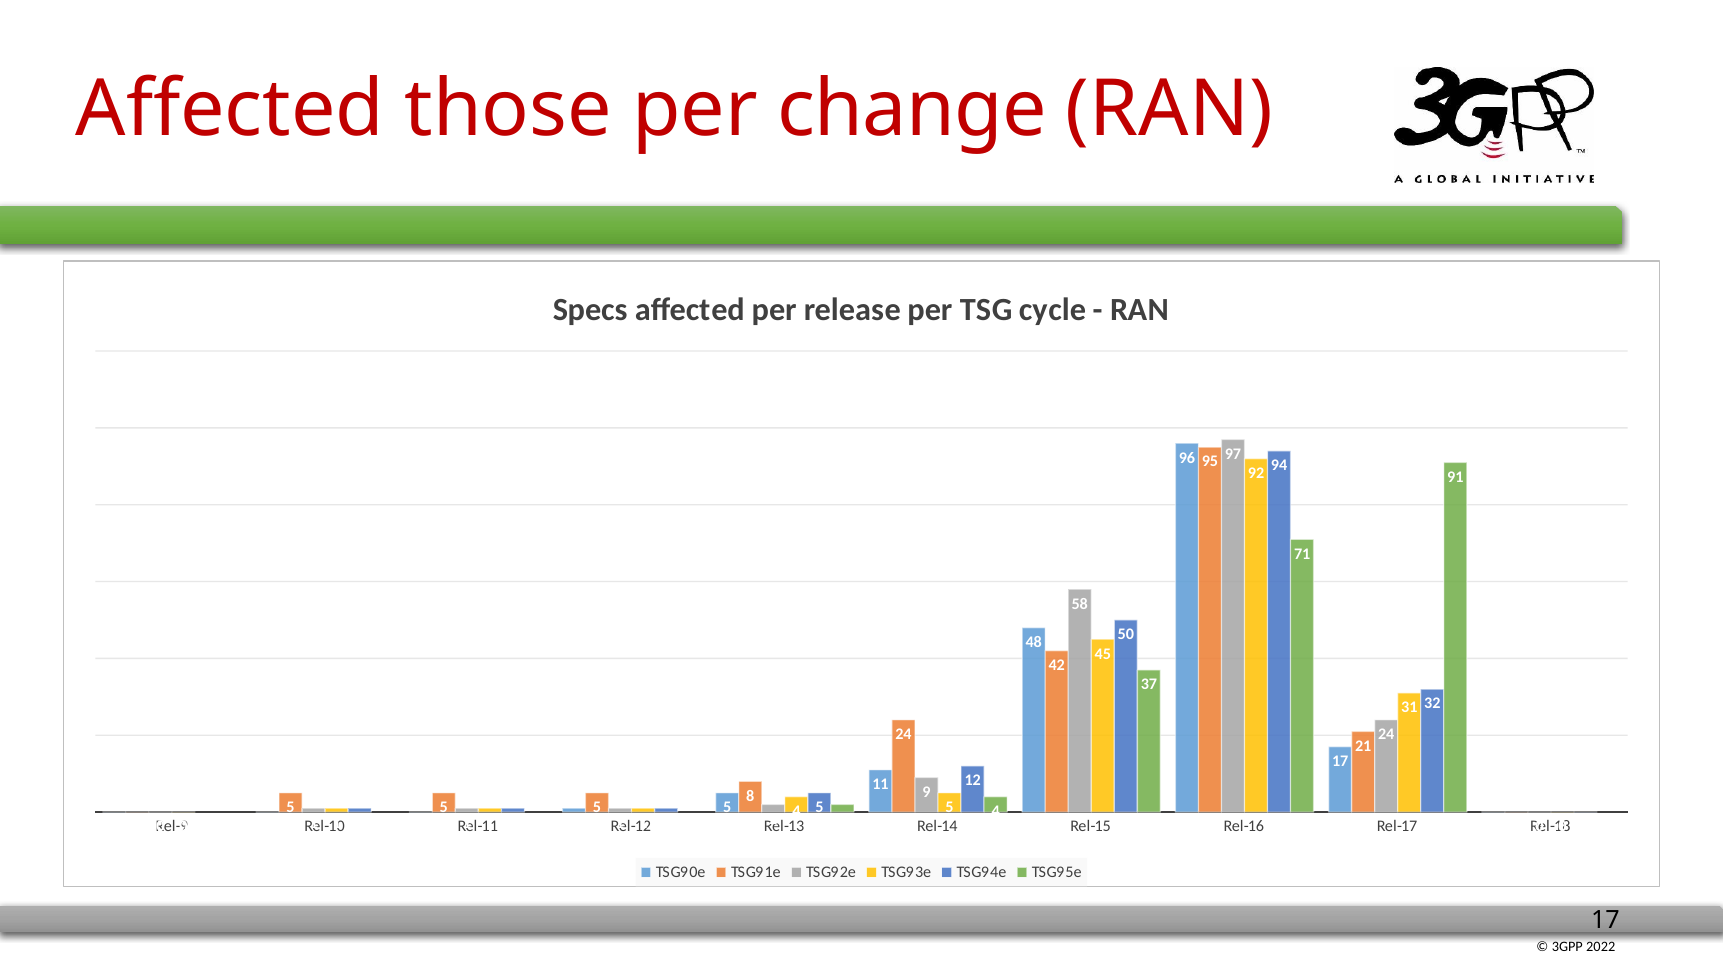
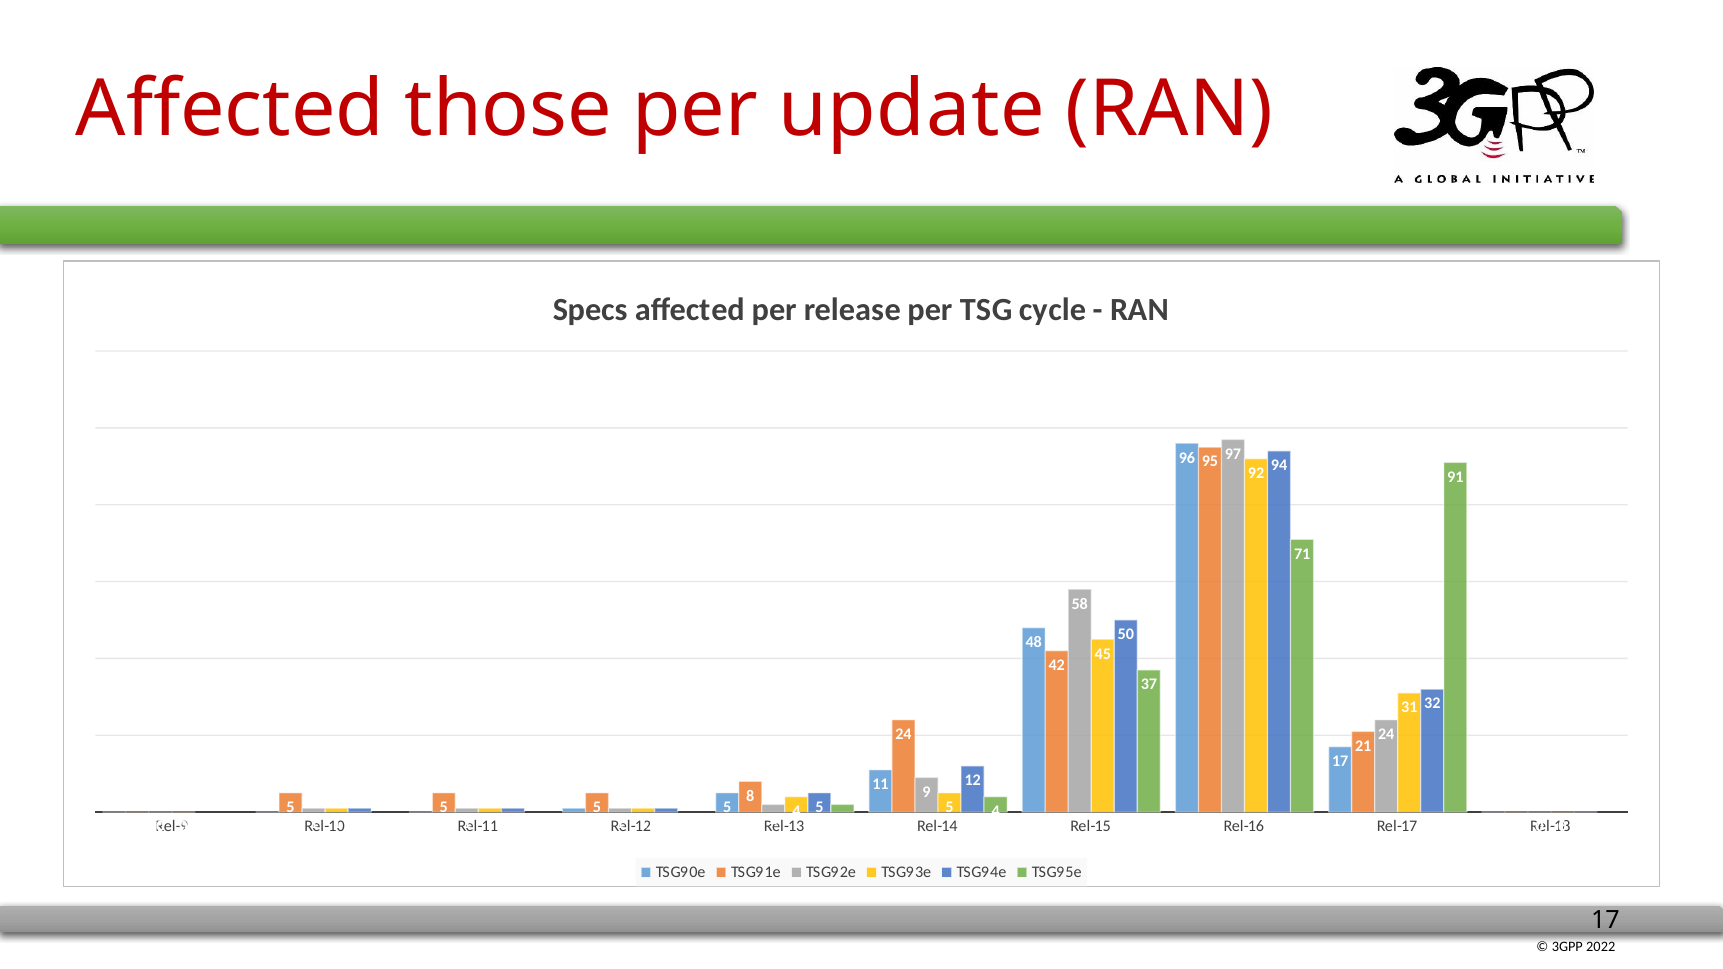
change: change -> update (912, 109)
